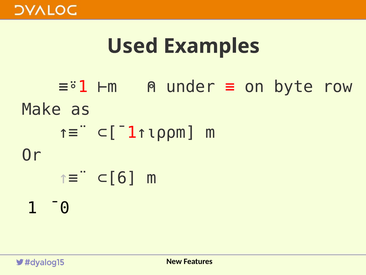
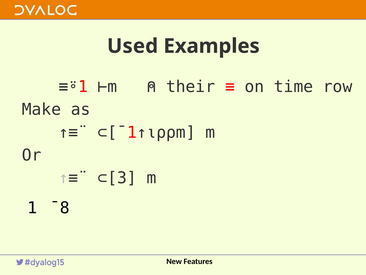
under: under -> their (191, 87)
byte: byte -> time (294, 87)
⊂[6: ⊂[6 -> ⊂[3 (117, 178)
¯0: ¯0 -> ¯8 (60, 208)
